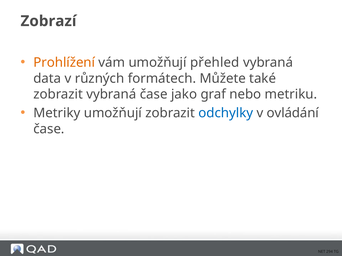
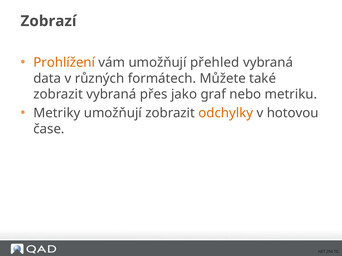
vybraná čase: čase -> přes (154, 95)
odchylky colour: blue -> orange (226, 113)
ovládání: ovládání -> hotovou (293, 113)
